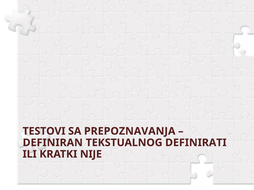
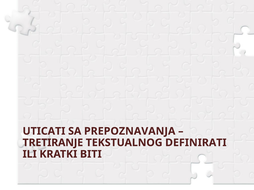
TESTOVI: TESTOVI -> UTICATI (44, 131)
DEFINIRAN: DEFINIRAN -> TRETIRANJE (53, 143)
NIJE: NIJE -> BITI (91, 155)
